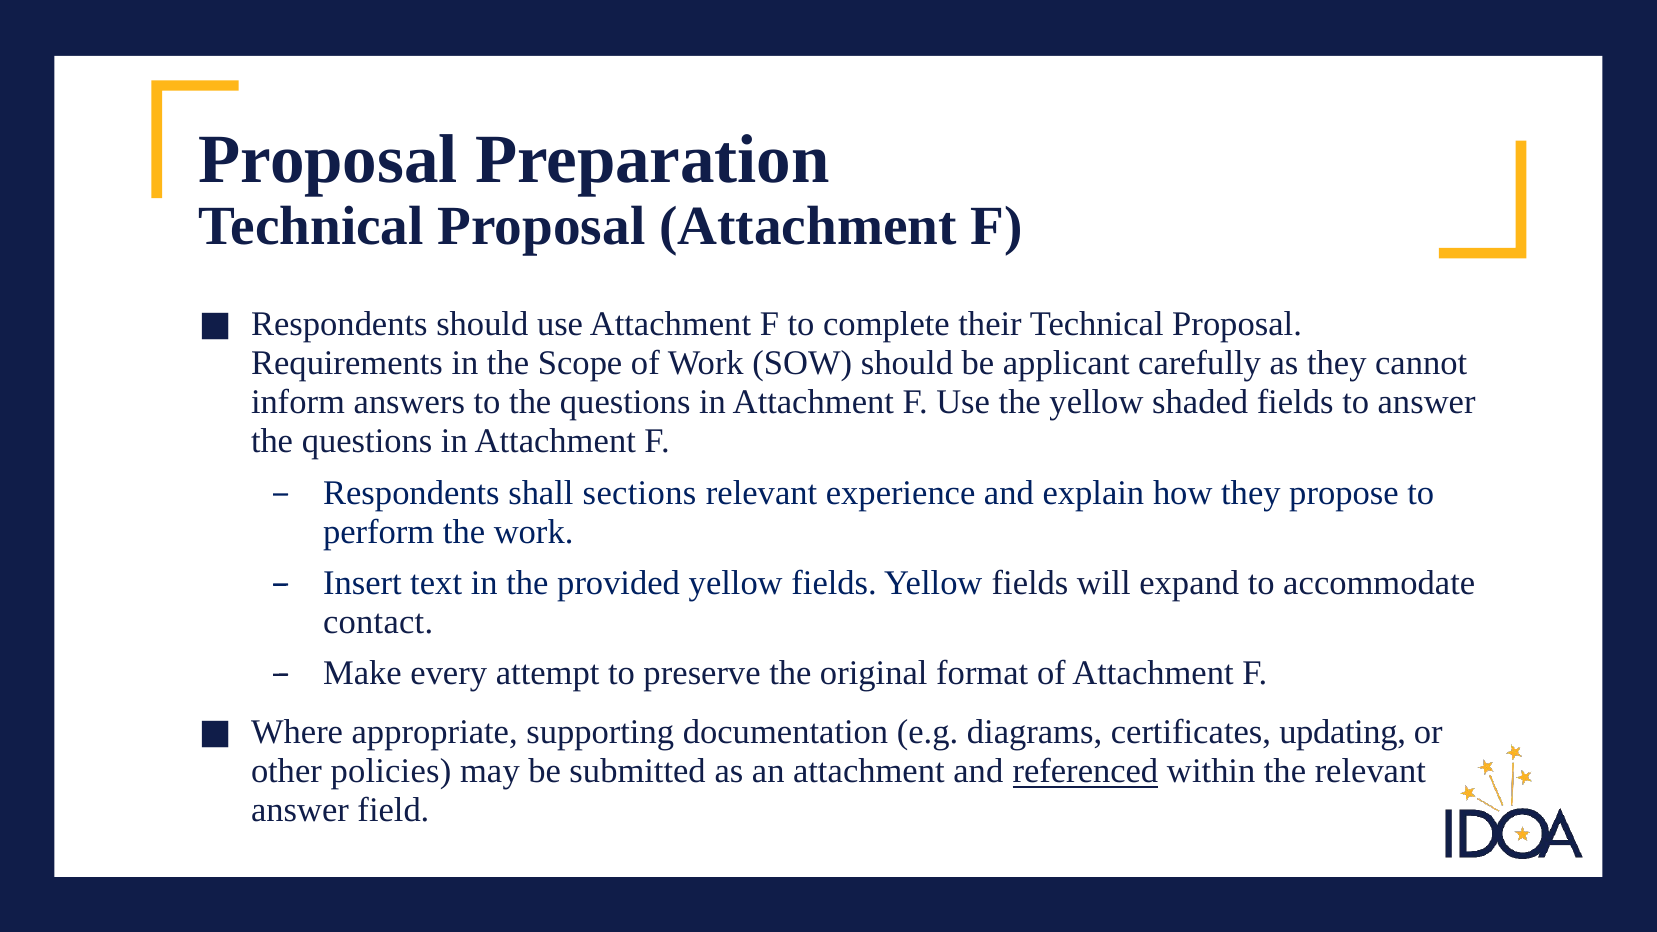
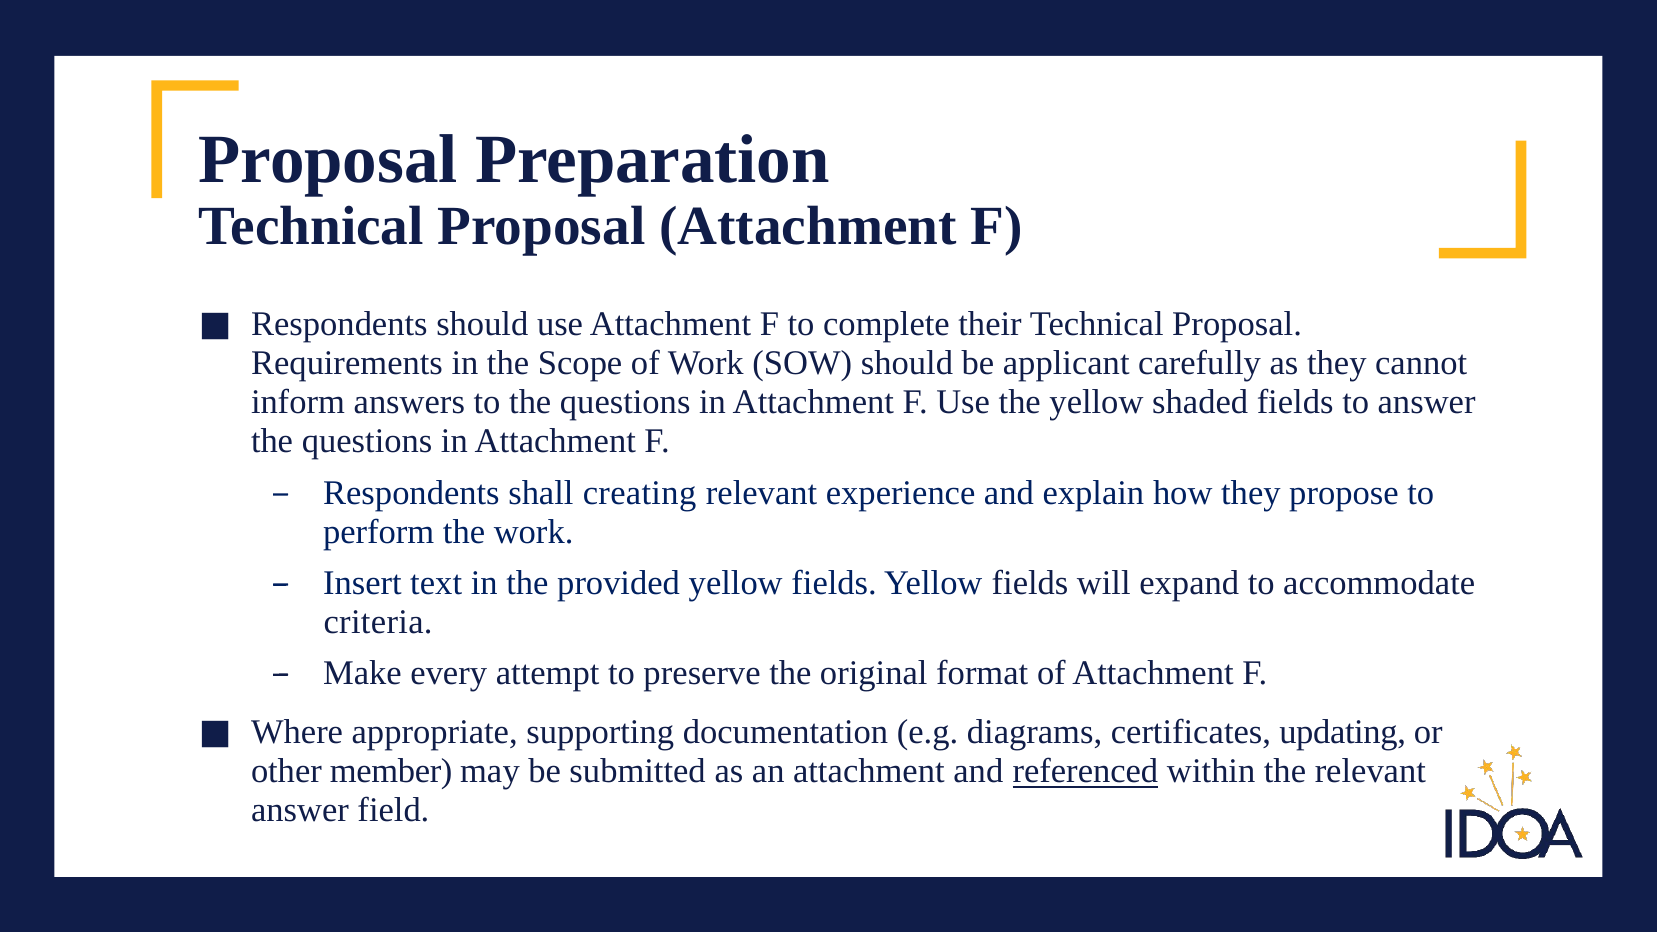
sections: sections -> creating (640, 493)
contact: contact -> criteria (378, 622)
policies: policies -> member (391, 771)
